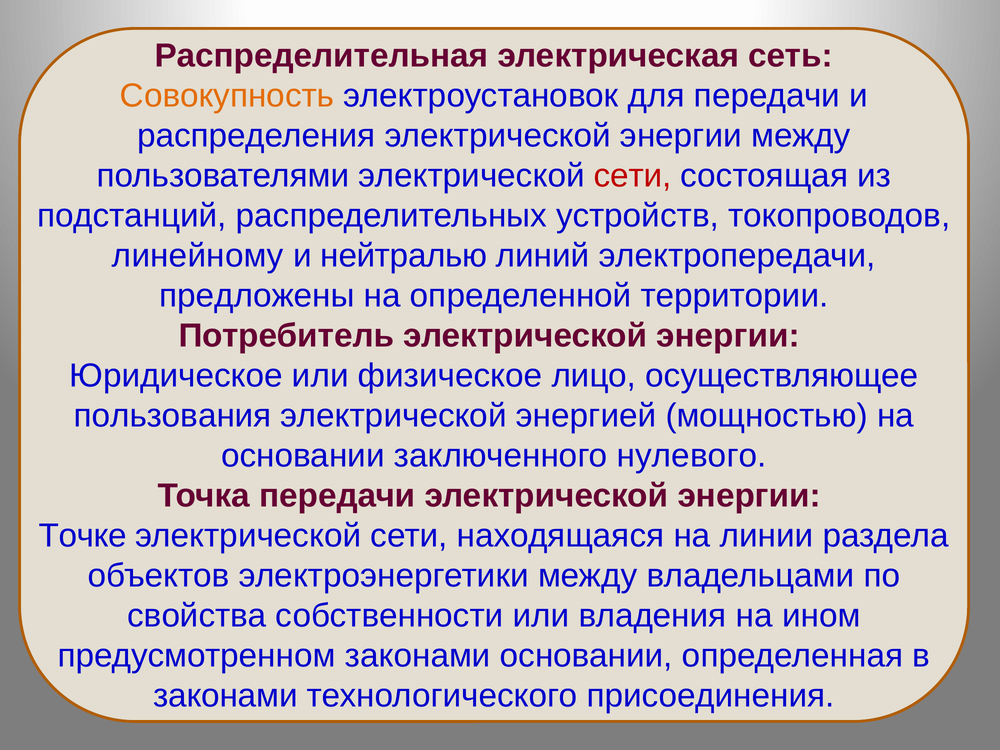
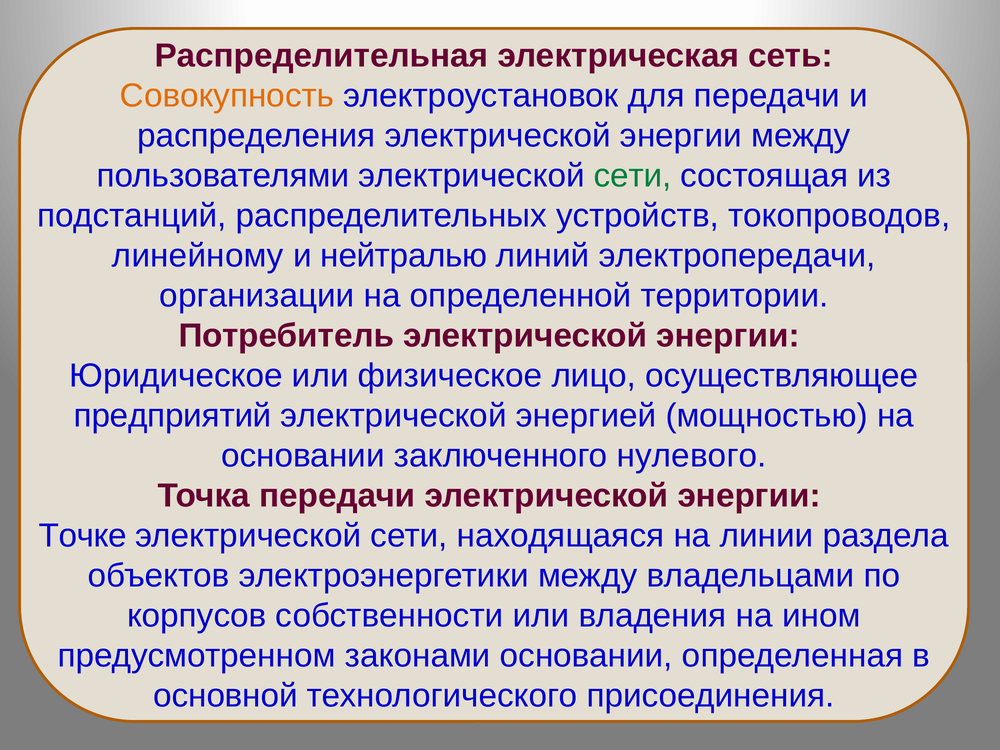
сети colour: red -> green (633, 176)
предложены: предложены -> организации (257, 296)
пользования: пользования -> предприятий (173, 416)
свойства: свойства -> корпусов (197, 616)
законами: законами -> основной (226, 696)
